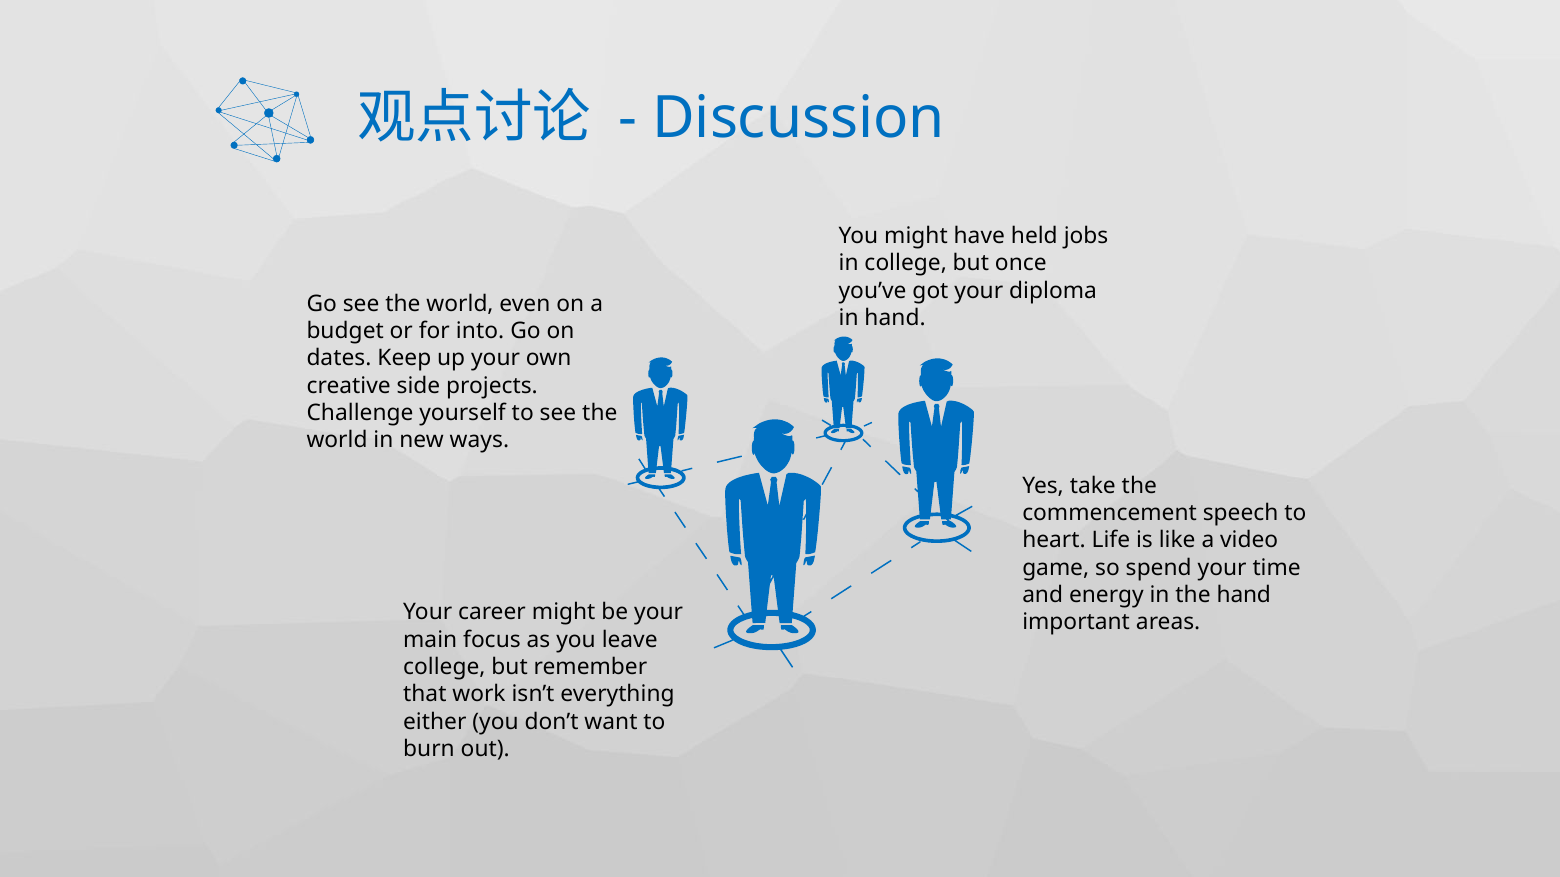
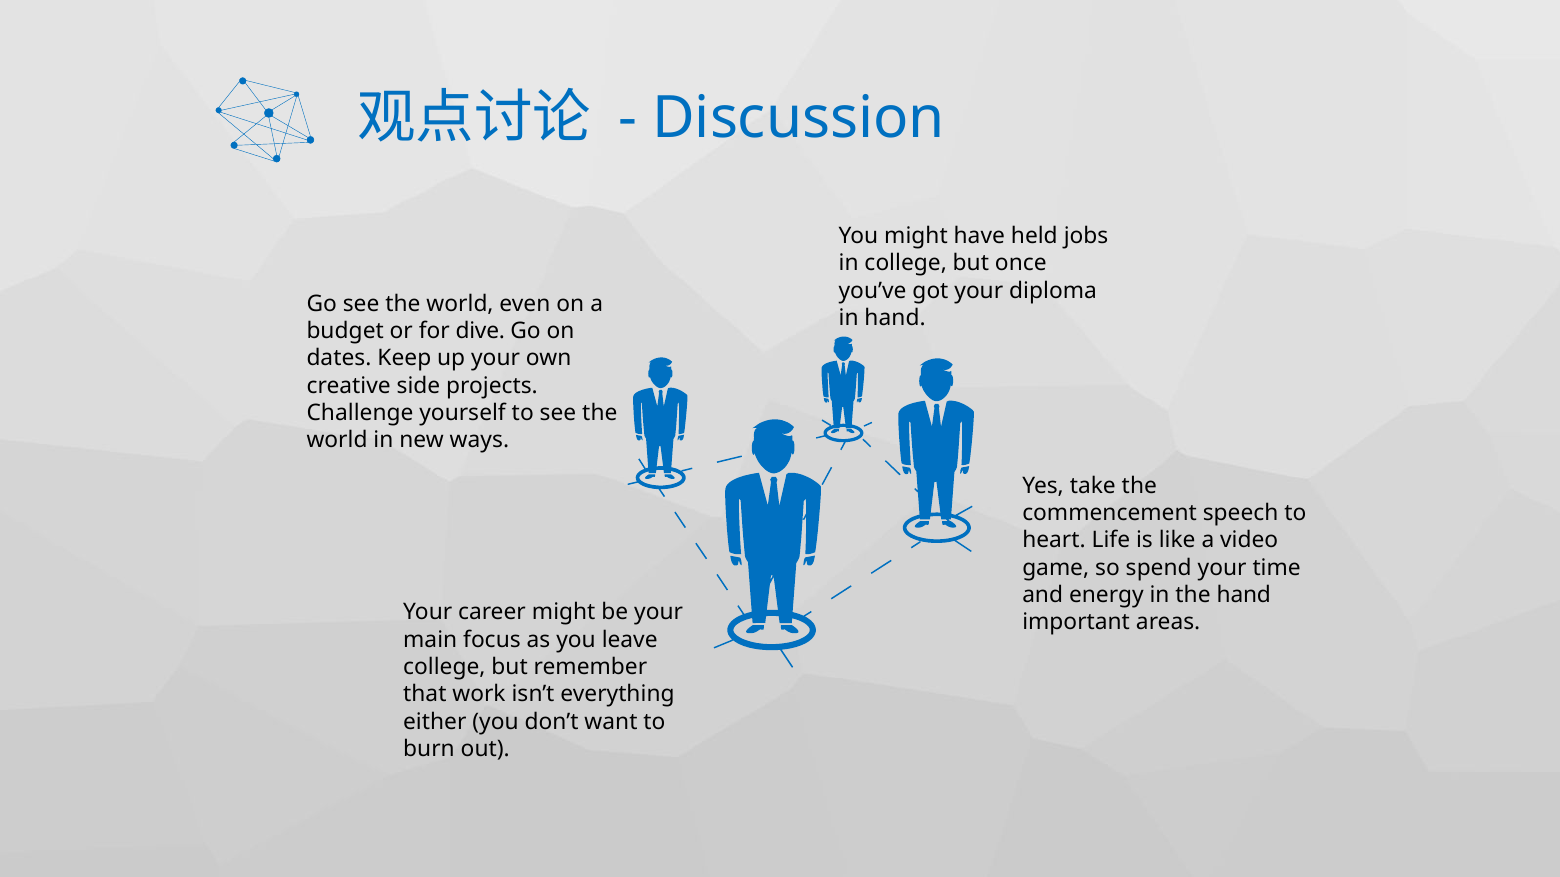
into: into -> dive (480, 331)
